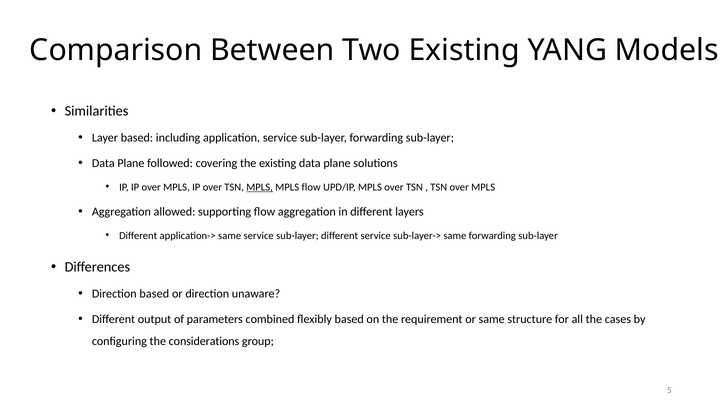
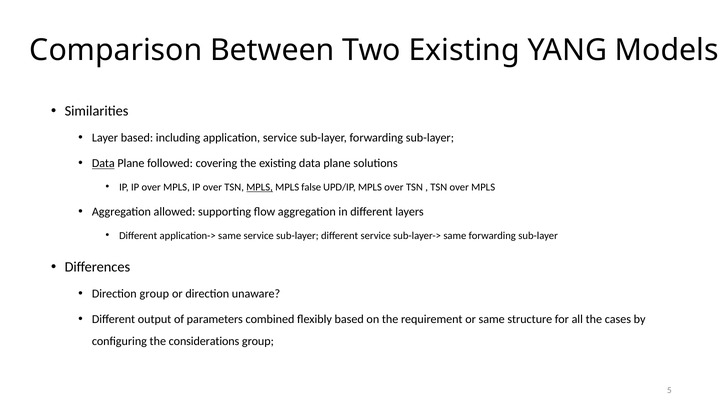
Data underline: none -> present (103, 163)
MPLS flow: flow -> false (311, 187)
Direction based: based -> group (154, 294)
